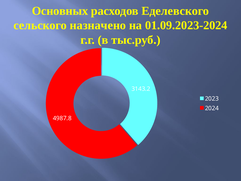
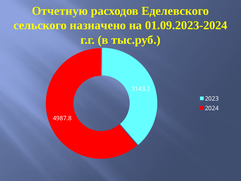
Основных: Основных -> Отчетную (60, 11)
